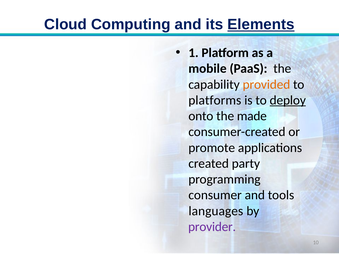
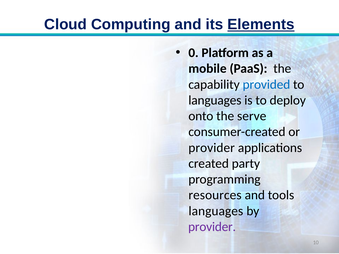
1: 1 -> 0 (193, 53)
provided colour: orange -> blue (266, 85)
platforms: platforms -> languages (215, 100)
deploy underline: present -> none (288, 100)
made: made -> serve (252, 116)
promote: promote -> provider (212, 148)
consumer: consumer -> resources (215, 195)
